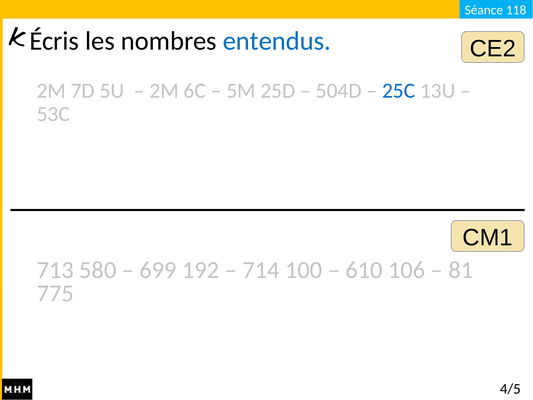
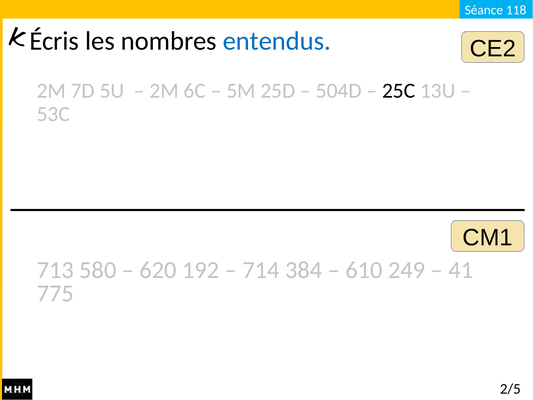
25C colour: blue -> black (399, 91)
699: 699 -> 620 (158, 270)
100: 100 -> 384 (304, 270)
106: 106 -> 249 (407, 270)
81: 81 -> 41 (461, 270)
4/5: 4/5 -> 2/5 (510, 389)
